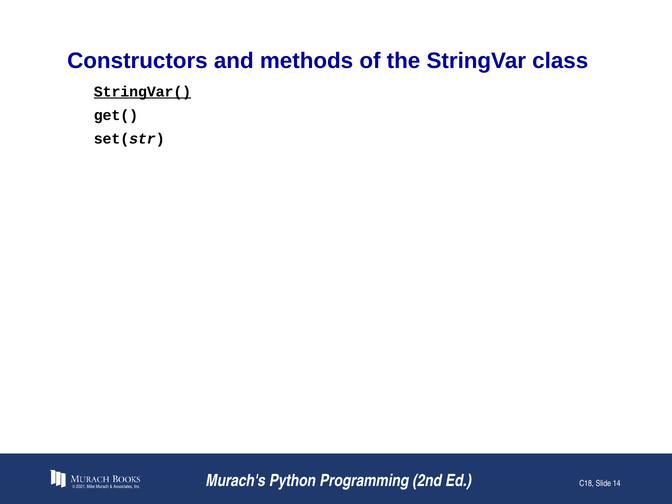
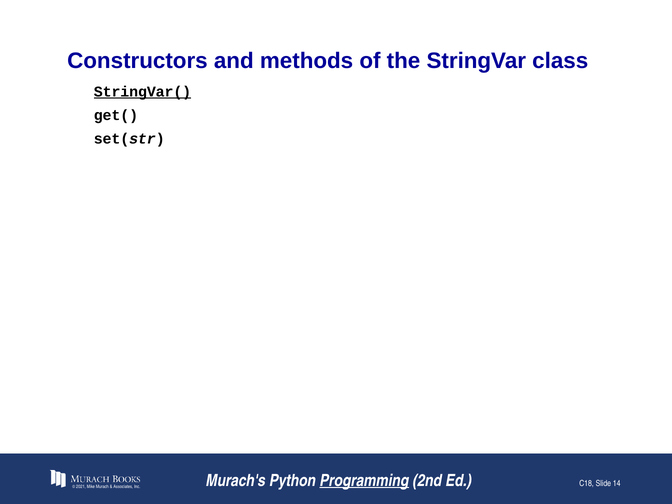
Programming underline: none -> present (364, 481)
